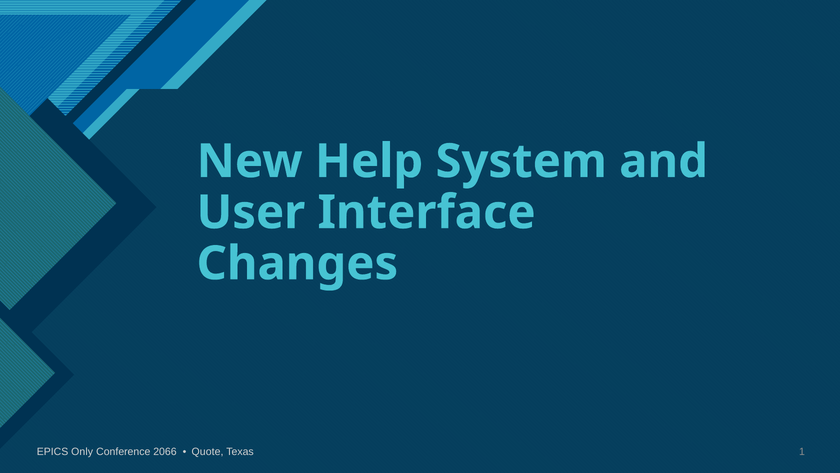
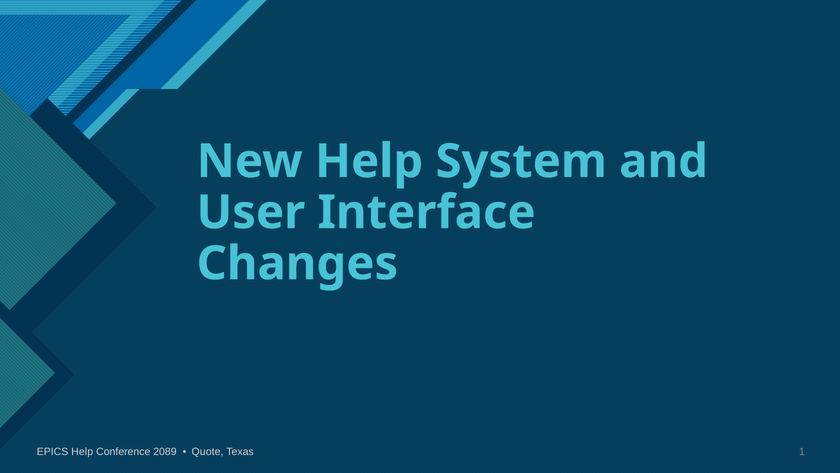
EPICS Only: Only -> Help (82, 451)
2066: 2066 -> 2089 (165, 451)
